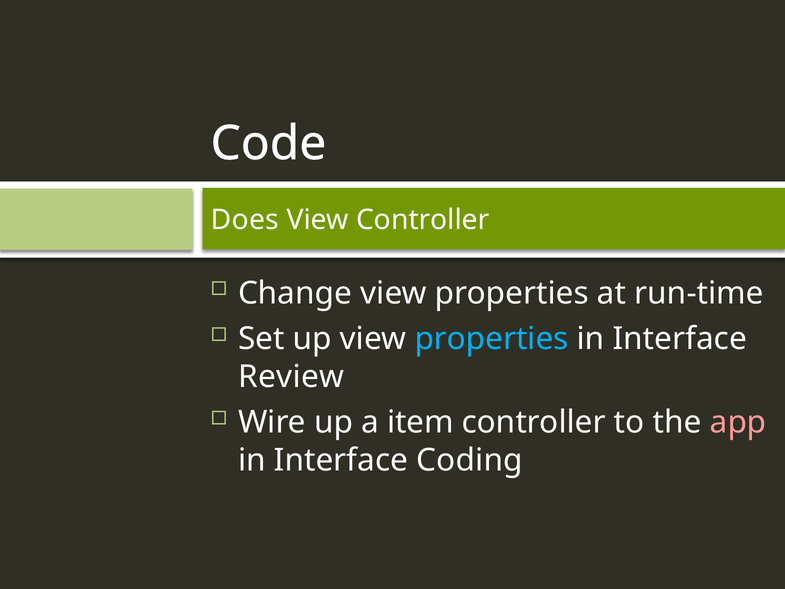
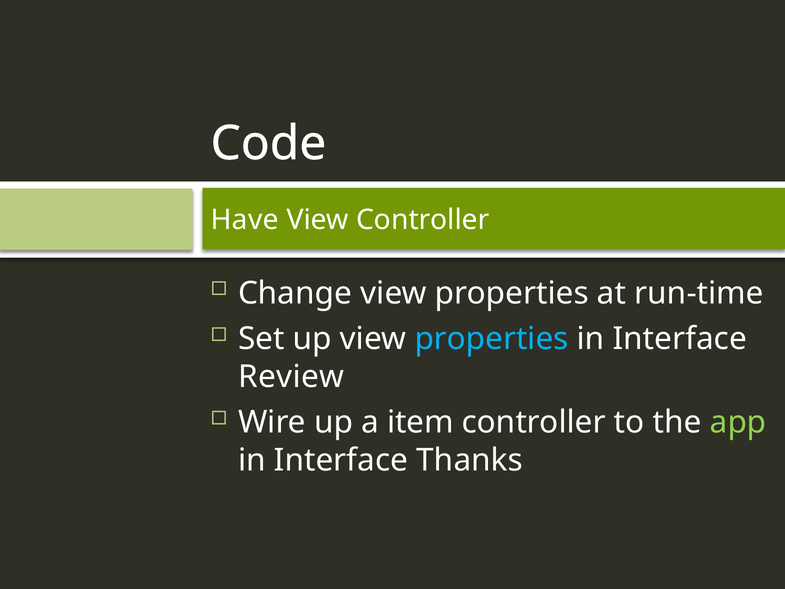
Does: Does -> Have (245, 220)
app colour: pink -> light green (738, 422)
Coding: Coding -> Thanks (470, 460)
